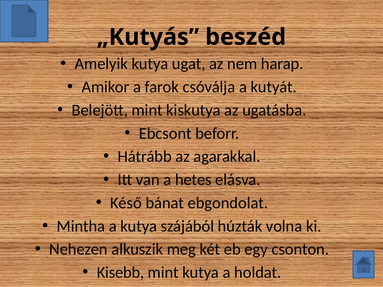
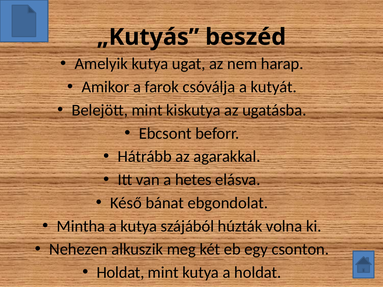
Kisebb: Kisebb -> Holdat (120, 273)
